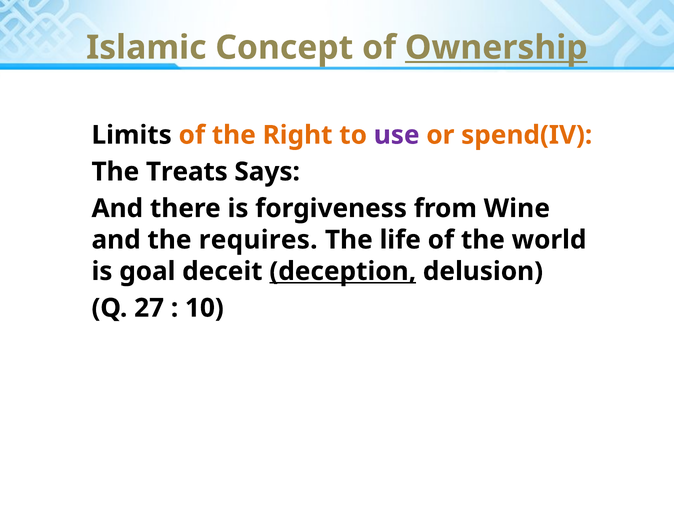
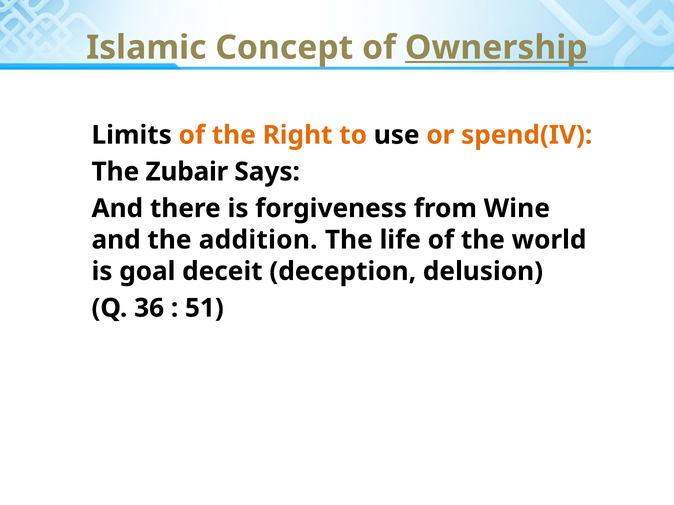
use colour: purple -> black (397, 135)
Treats: Treats -> Zubair (187, 172)
requires: requires -> addition (258, 240)
deception underline: present -> none (343, 272)
27: 27 -> 36 (149, 308)
10: 10 -> 51 (204, 308)
